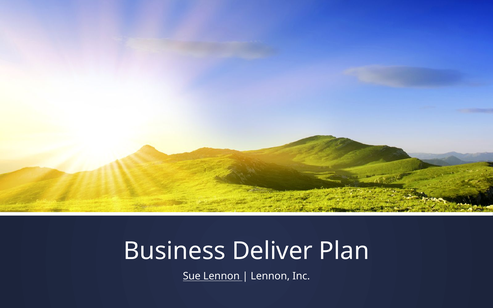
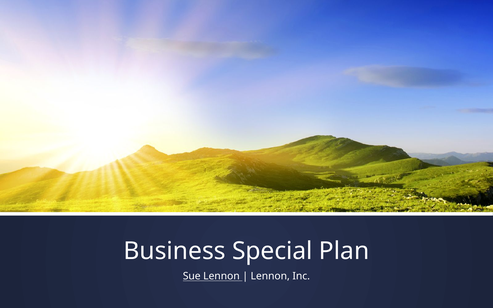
Deliver: Deliver -> Special (272, 251)
